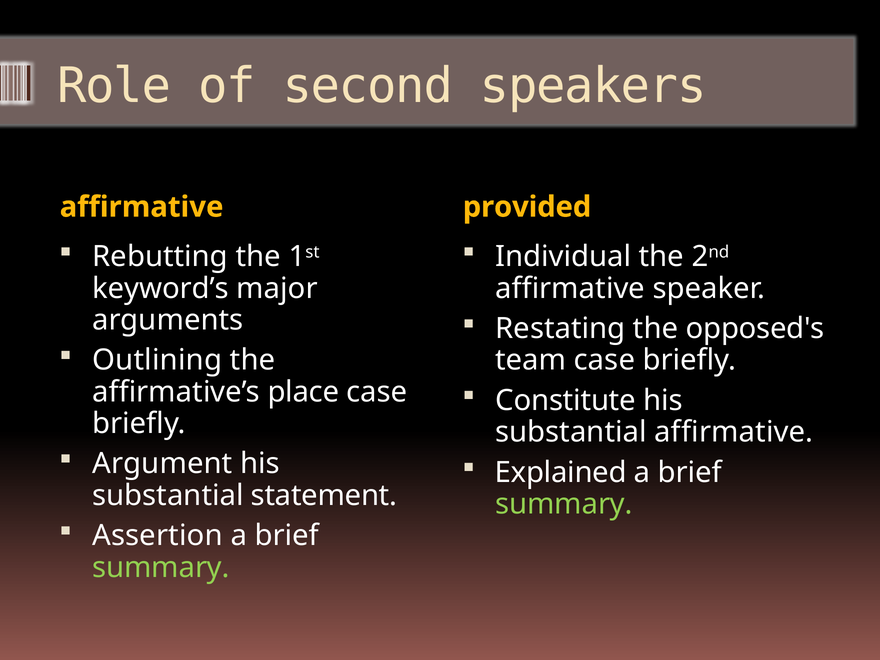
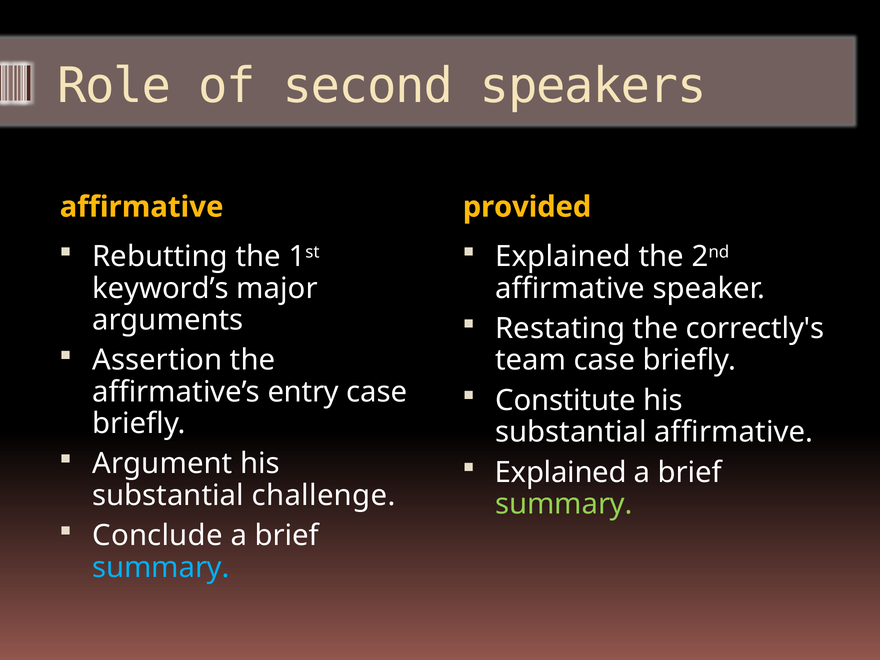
Individual: Individual -> Explained (563, 257)
opposed's: opposed's -> correctly's (755, 329)
Outlining: Outlining -> Assertion (157, 360)
place: place -> entry (303, 392)
statement: statement -> challenge (324, 495)
Assertion: Assertion -> Conclude (157, 536)
summary colour: light green -> light blue (161, 567)
